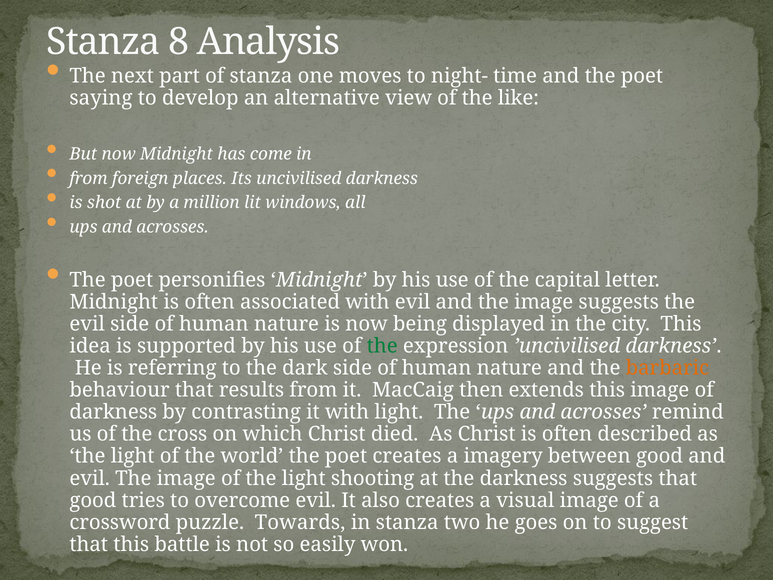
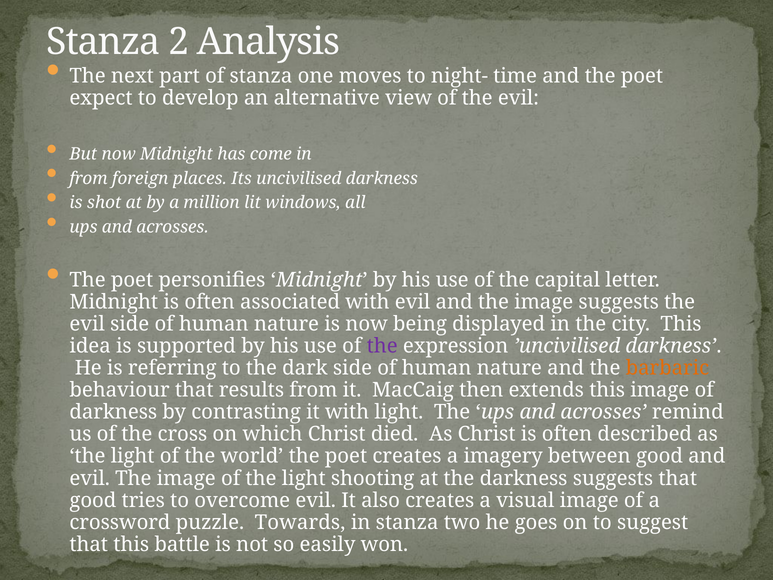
8: 8 -> 2 (179, 42)
saying: saying -> expect (101, 98)
of the like: like -> evil (518, 98)
the colour: green -> purple (382, 346)
